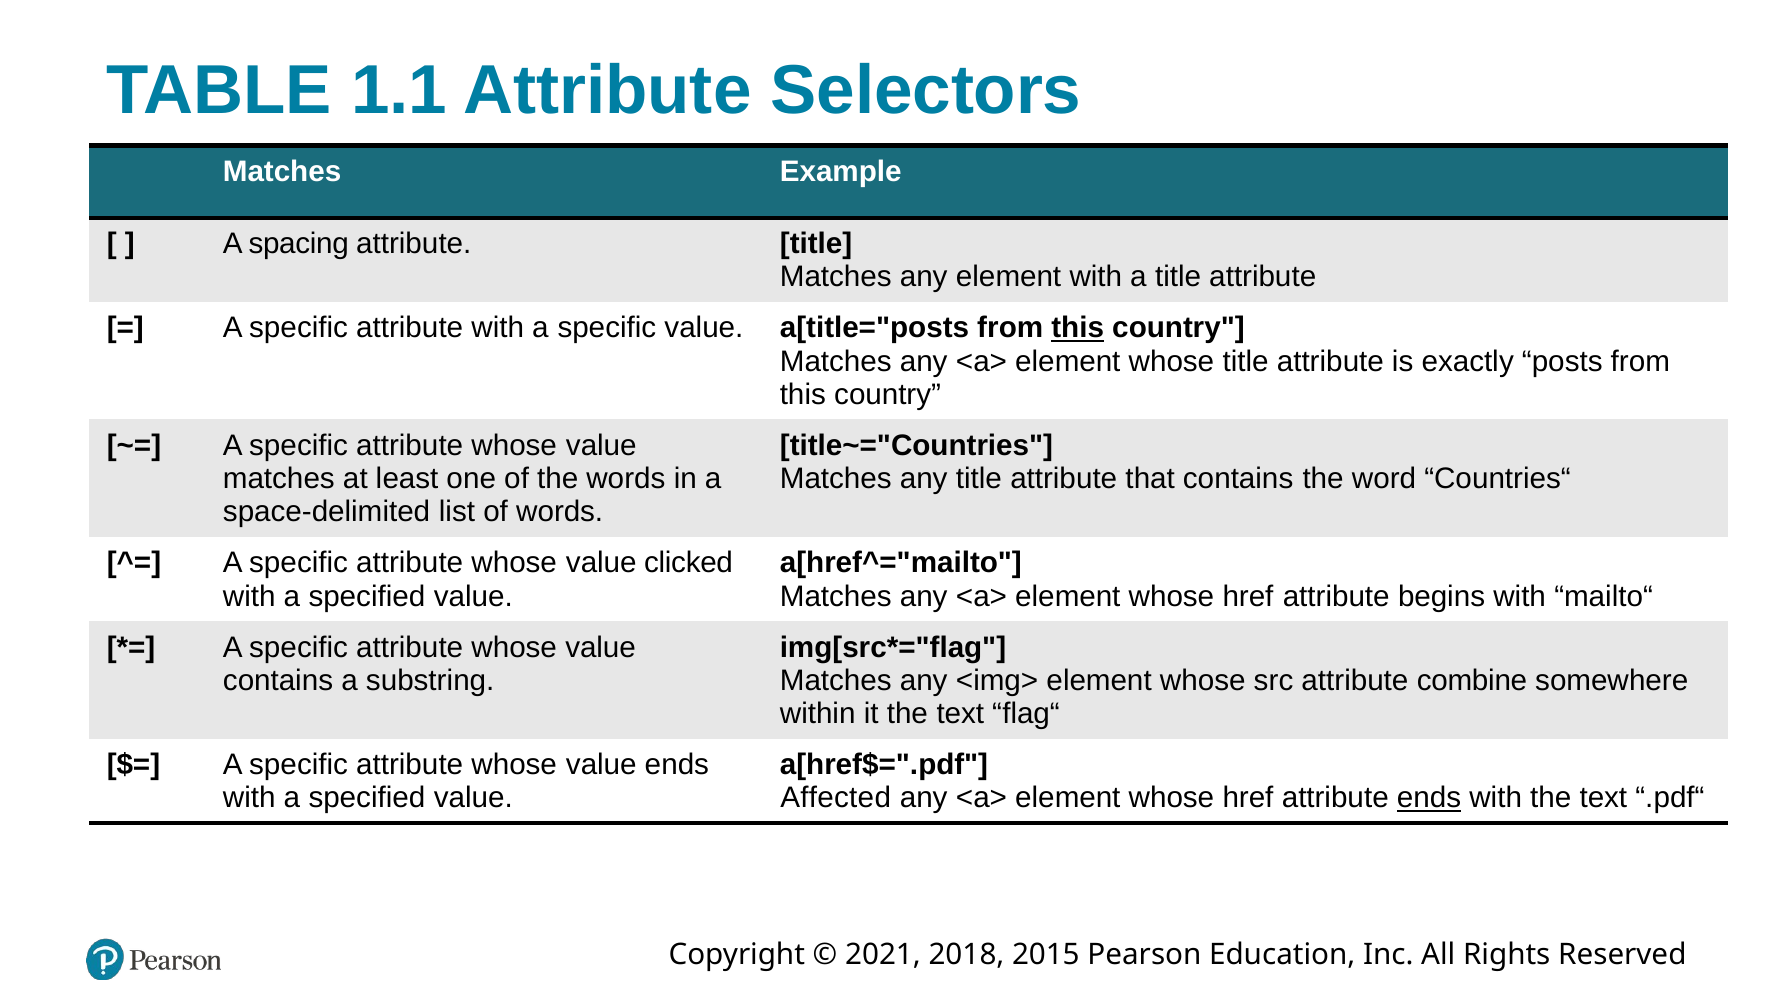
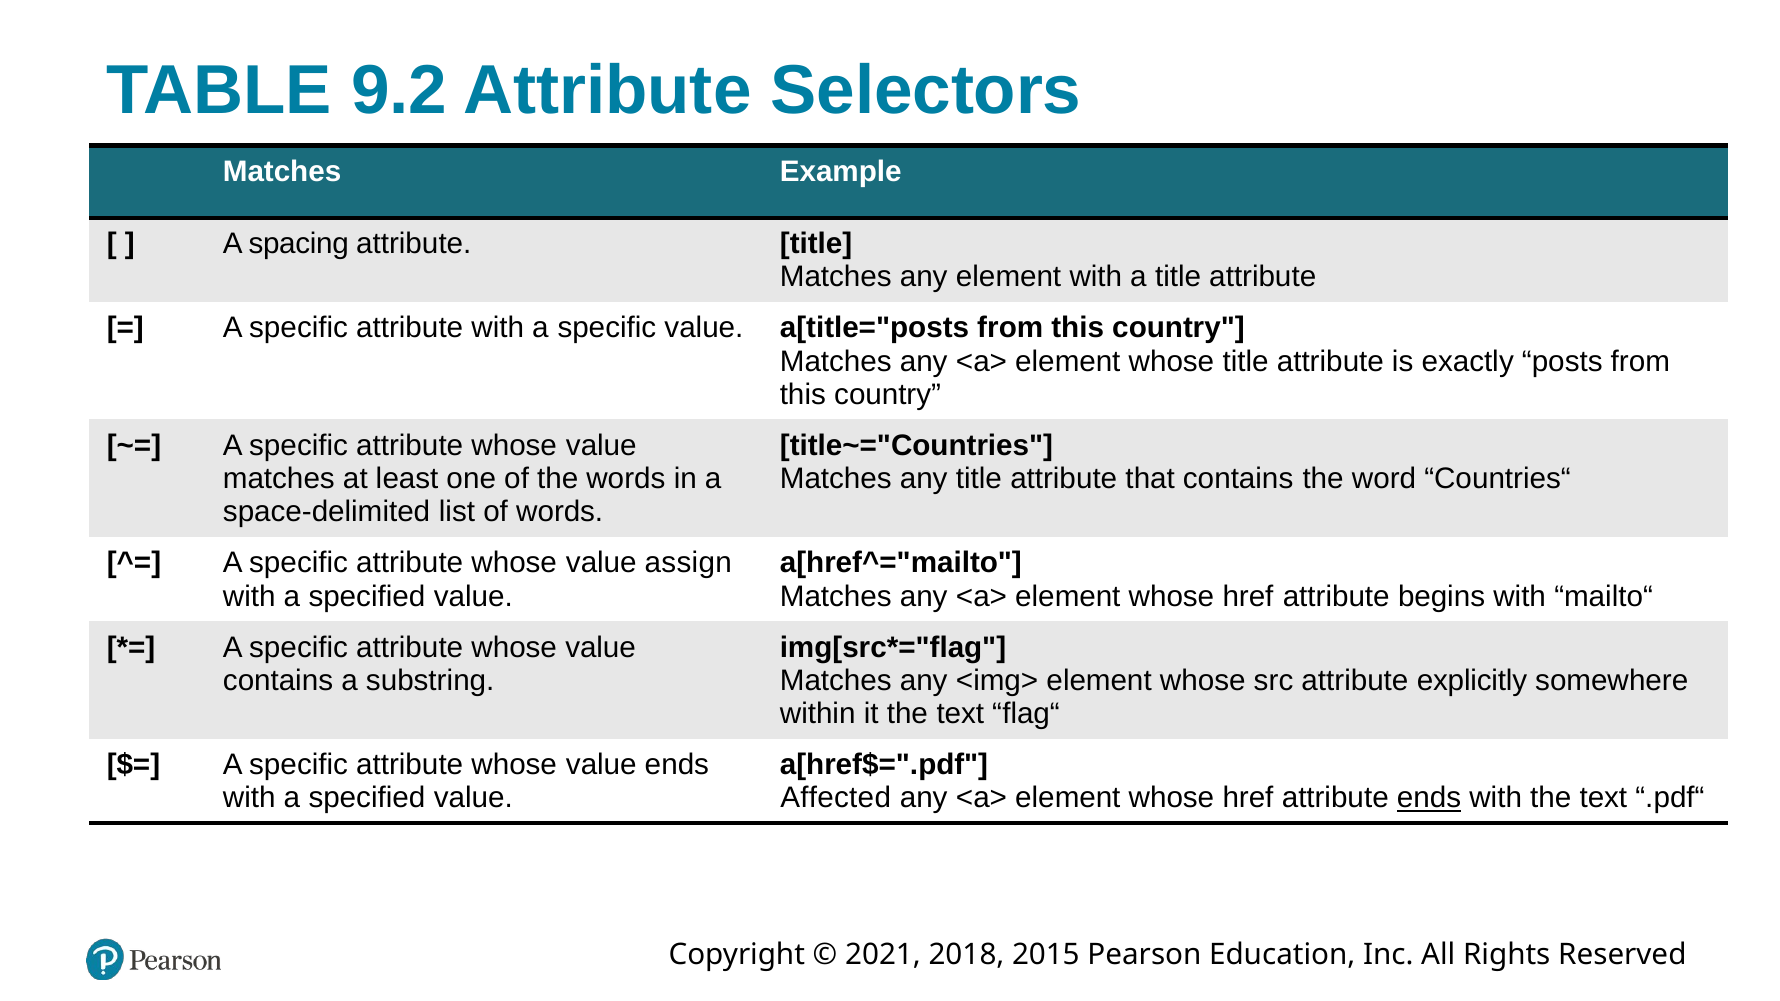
1.1: 1.1 -> 9.2 (399, 91)
this underline: present -> none (1078, 328)
clicked: clicked -> assign (688, 563)
combine: combine -> explicitly (1472, 681)
